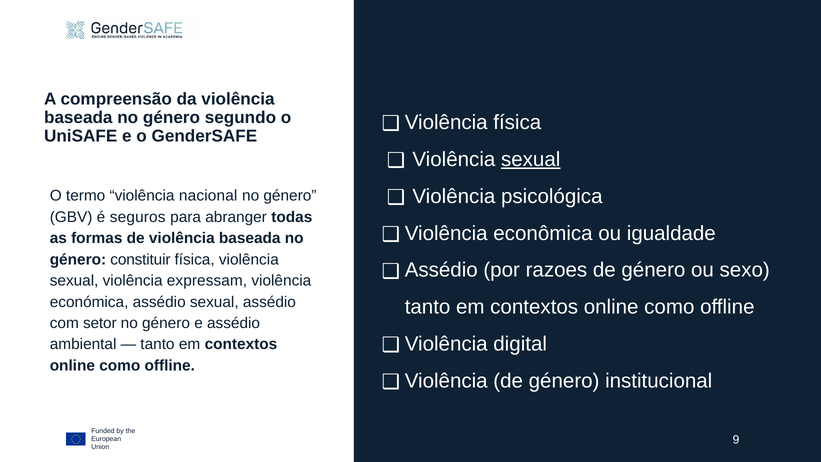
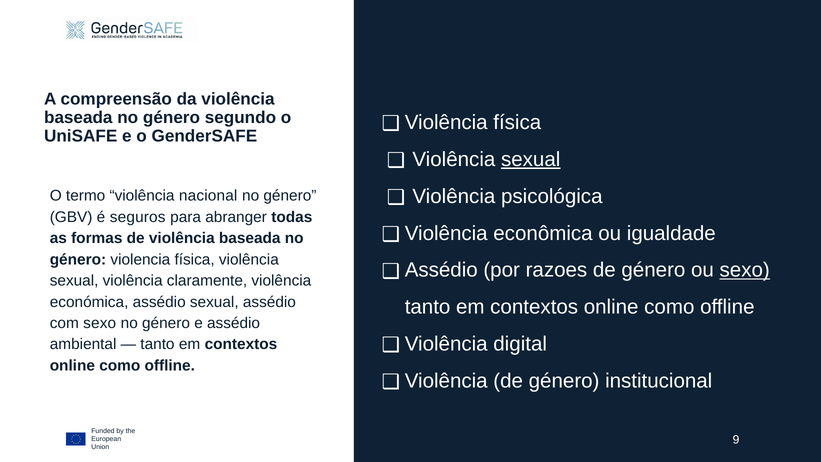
constituir: constituir -> violencia (140, 259)
sexo underline: none -> present (745, 270)
expressam: expressam -> claramente (207, 281)
com setor: setor -> sexo (100, 323)
